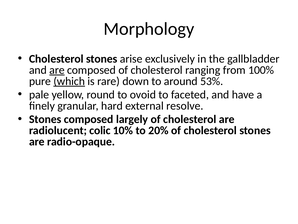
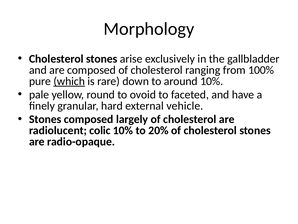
are underline: present -> none (57, 70)
around 53%: 53% -> 10% (212, 81)
resolve: resolve -> vehicle (185, 106)
